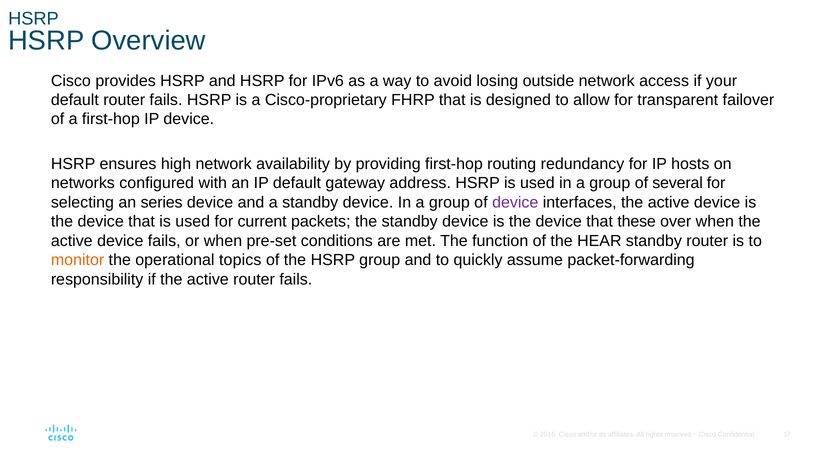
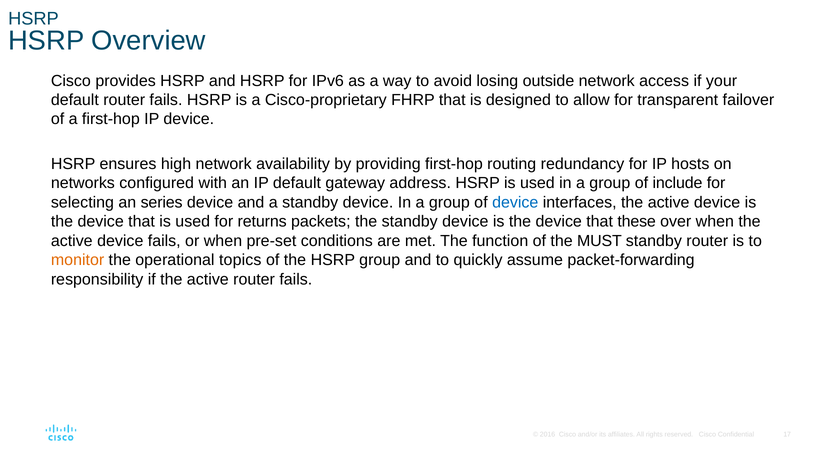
several: several -> include (678, 183)
device colour: purple -> blue (515, 202)
current: current -> returns (262, 221)
HEAR: HEAR -> MUST (599, 241)
